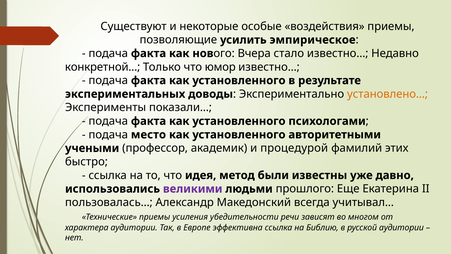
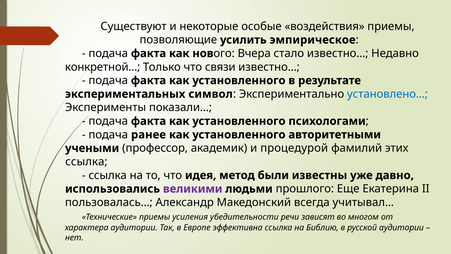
юмор: юмор -> связи (220, 67)
доводы: доводы -> символ (211, 94)
установлено… colour: orange -> blue (387, 94)
место: место -> ранее (148, 135)
быстро: быстро -> ссылка (86, 162)
